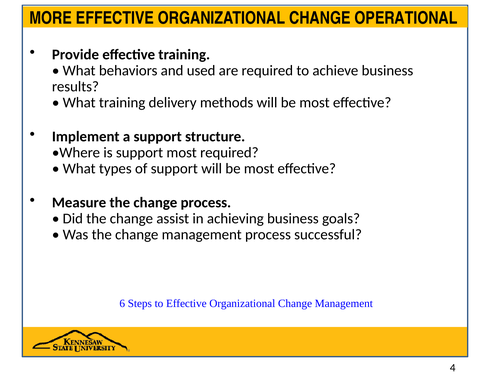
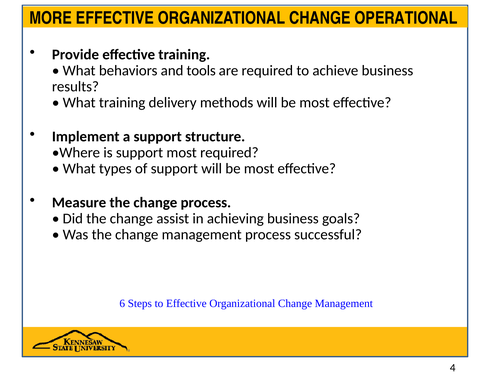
used: used -> tools (201, 71)
